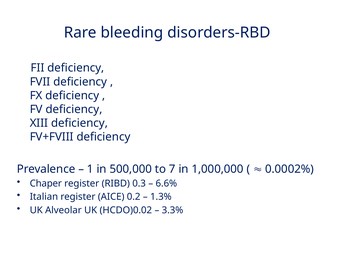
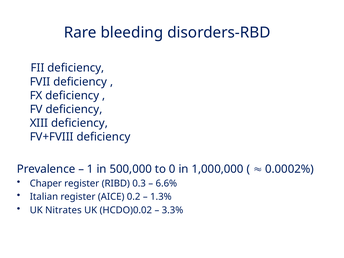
7: 7 -> 0 (172, 169)
Alveolar: Alveolar -> Nitrates (63, 210)
